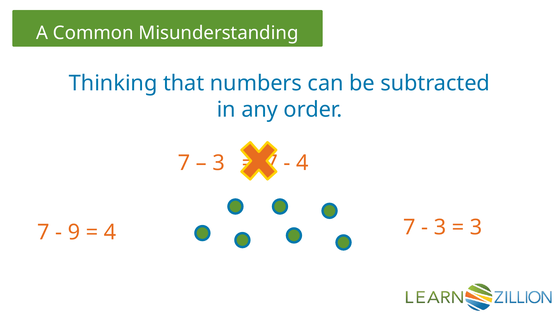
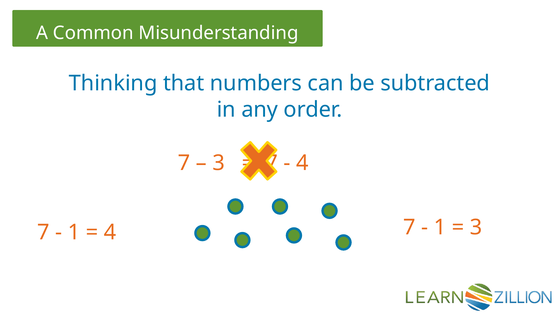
9: 9 -> 1 (74, 232)
3: 3 -> 1 (440, 227)
